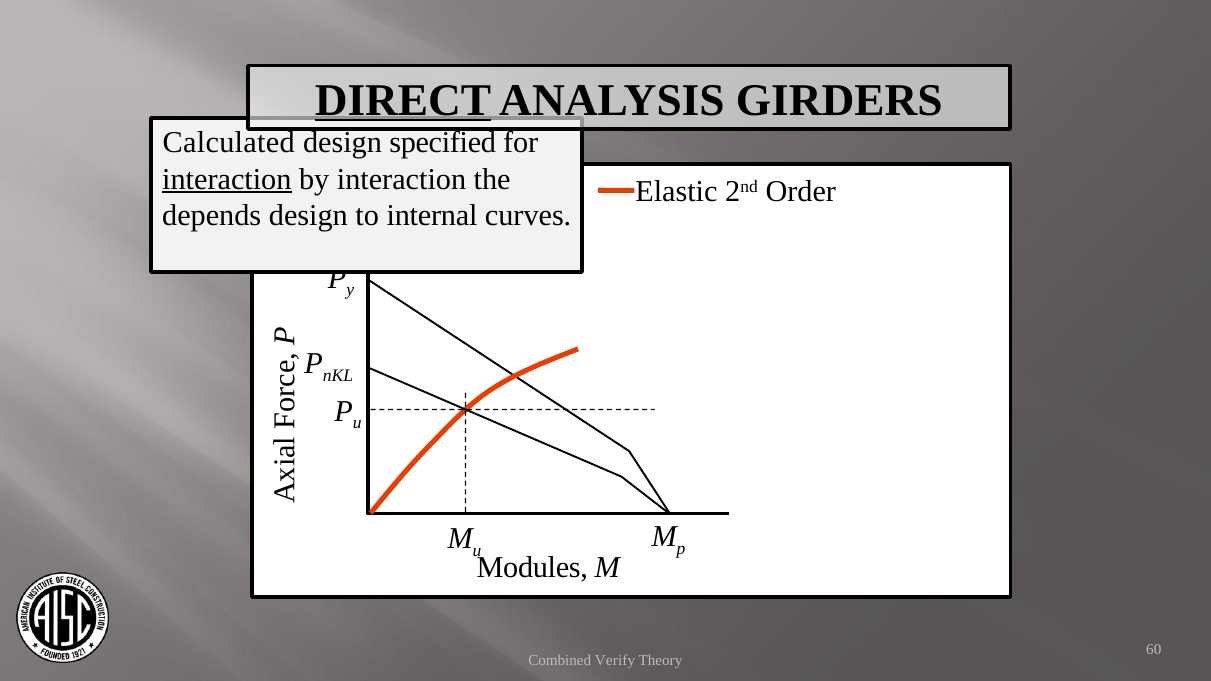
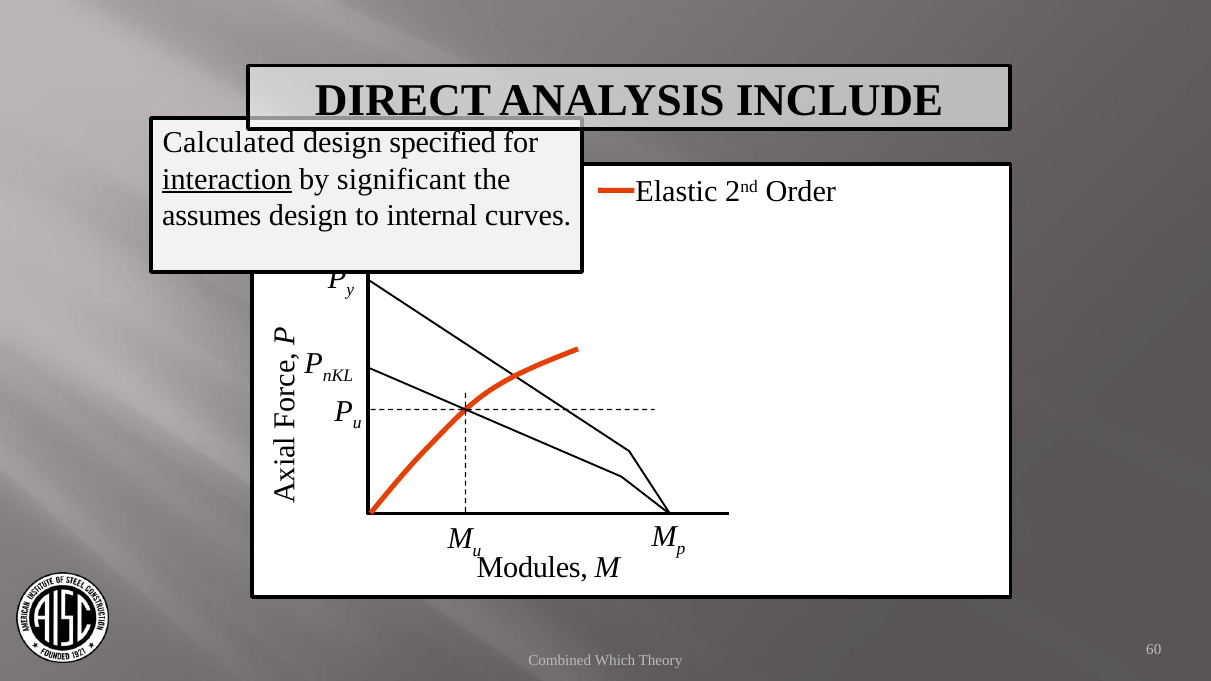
DIRECT underline: present -> none (403, 100)
GIRDERS: GIRDERS -> INCLUDE (840, 100)
by interaction: interaction -> significant (401, 179)
depends: depends -> assumes (212, 216)
Verify: Verify -> Which (615, 661)
